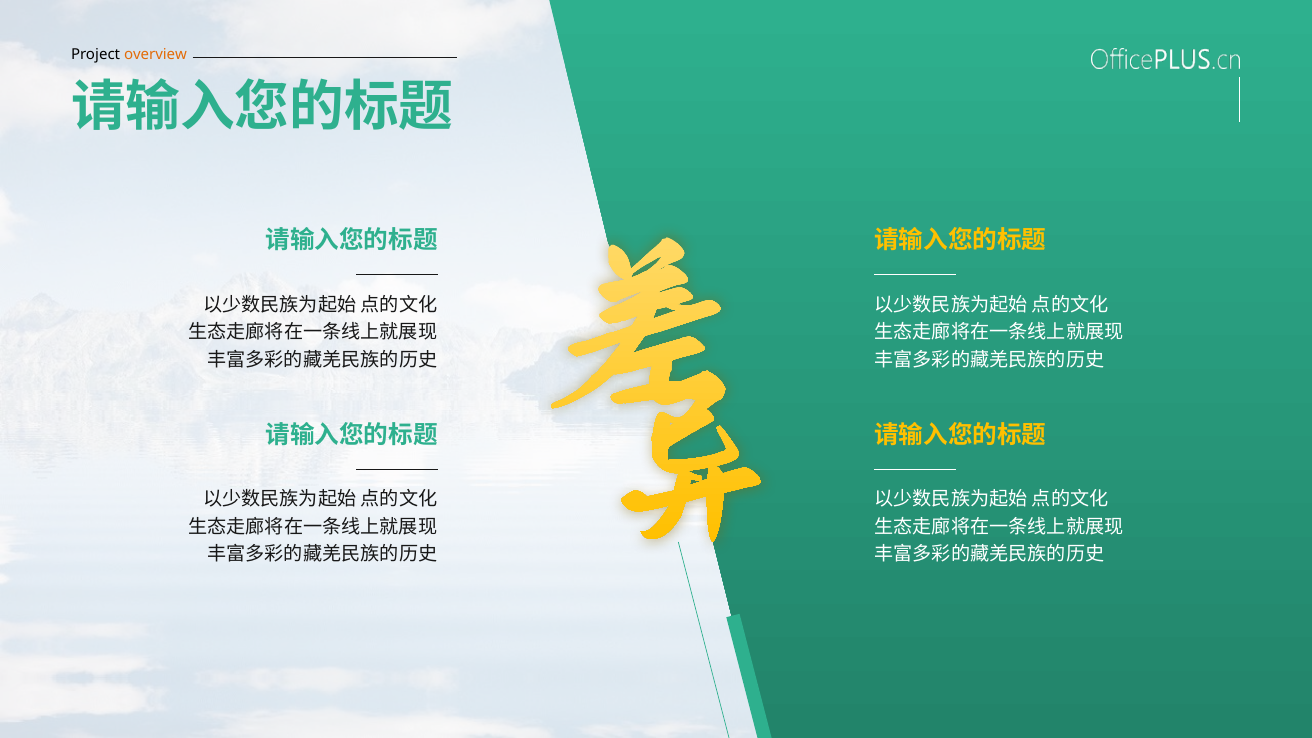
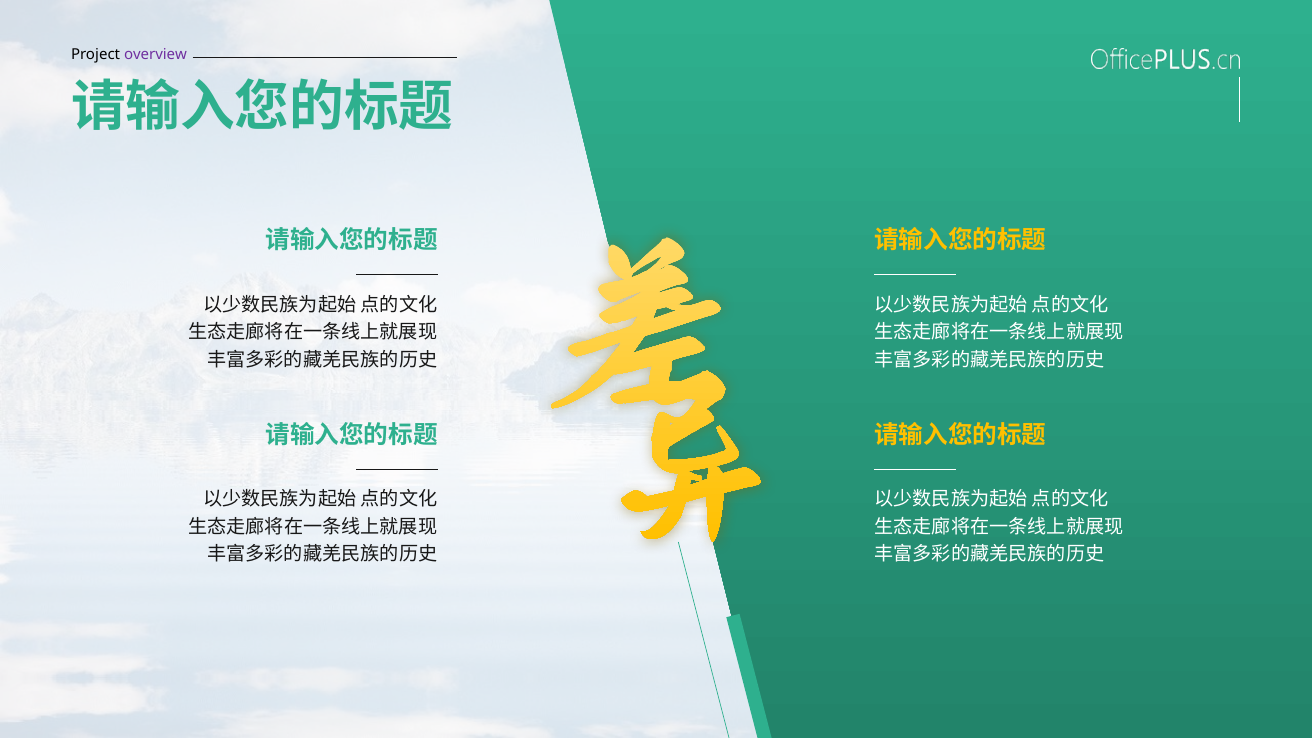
overview colour: orange -> purple (156, 54)
